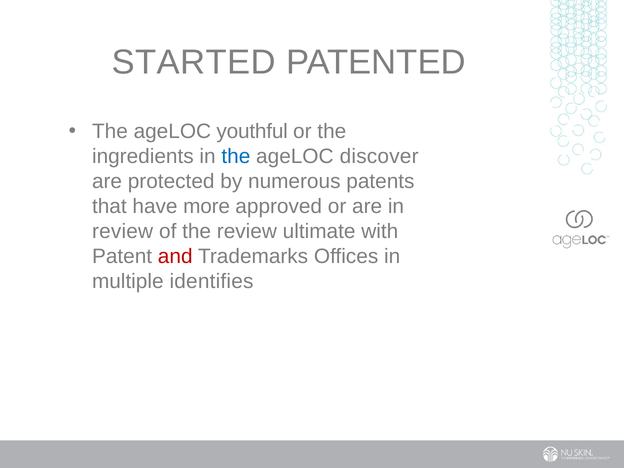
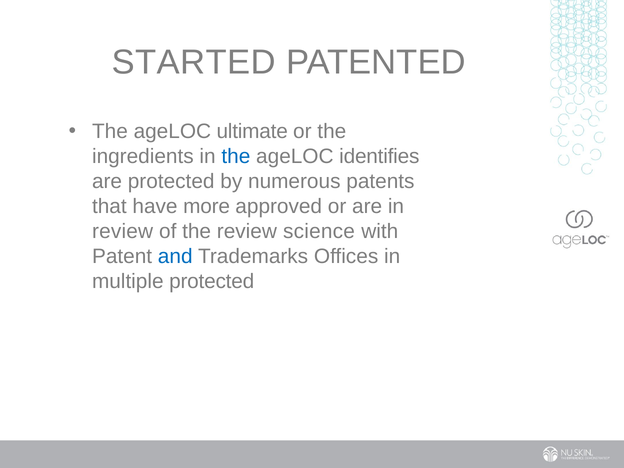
youthful: youthful -> ultimate (252, 131)
discover: discover -> identifies (379, 156)
ultimate: ultimate -> science (319, 231)
and colour: red -> blue (175, 256)
multiple identifies: identifies -> protected (212, 281)
